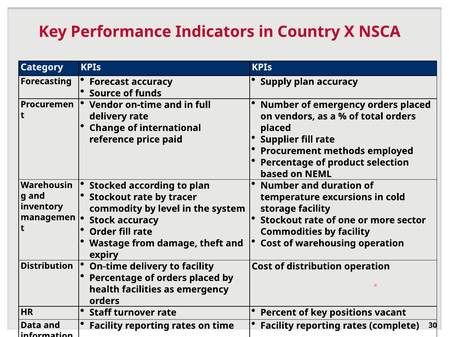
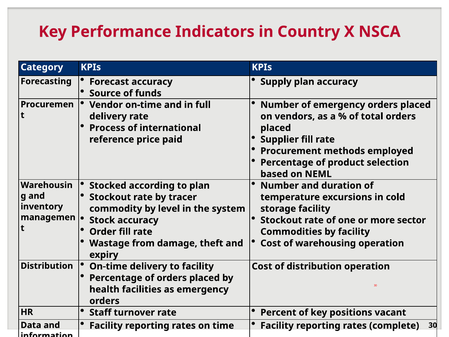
Change: Change -> Process (107, 128)
